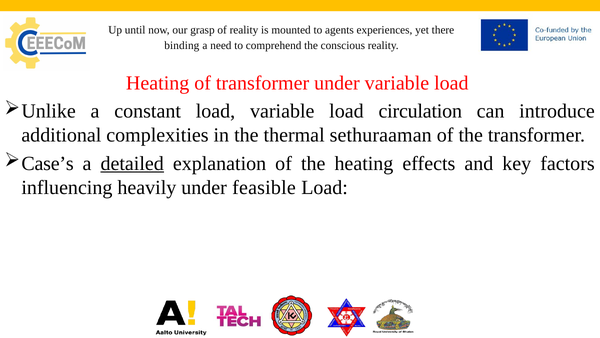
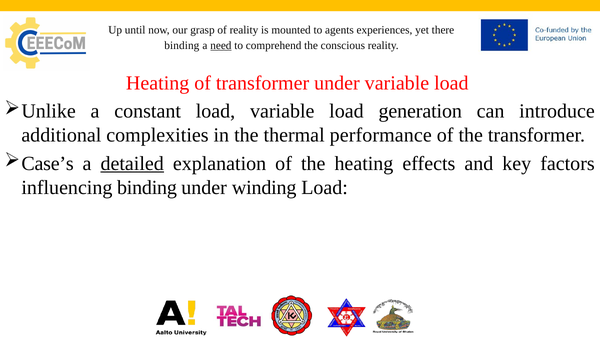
need underline: none -> present (221, 45)
circulation: circulation -> generation (420, 111)
sethuraaman: sethuraaman -> performance (381, 135)
influencing heavily: heavily -> binding (147, 187)
feasible: feasible -> winding (264, 187)
